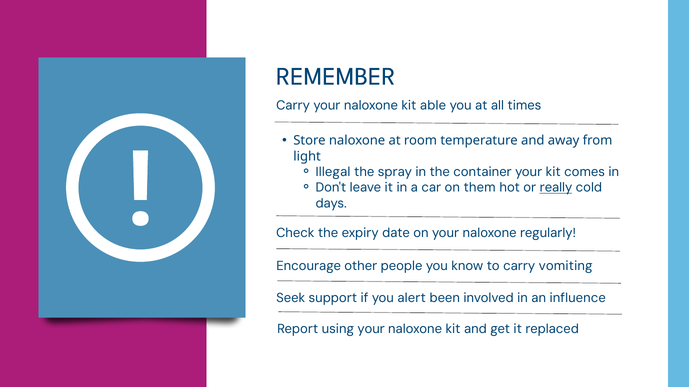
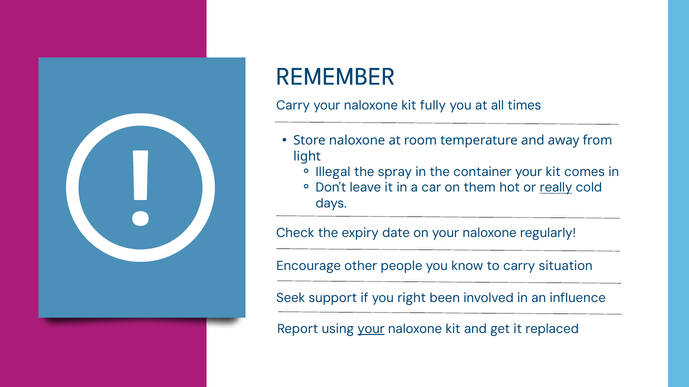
able: able -> fully (433, 105)
vomiting: vomiting -> situation (566, 266)
alert: alert -> right (412, 298)
your underline: none -> present (371, 329)
